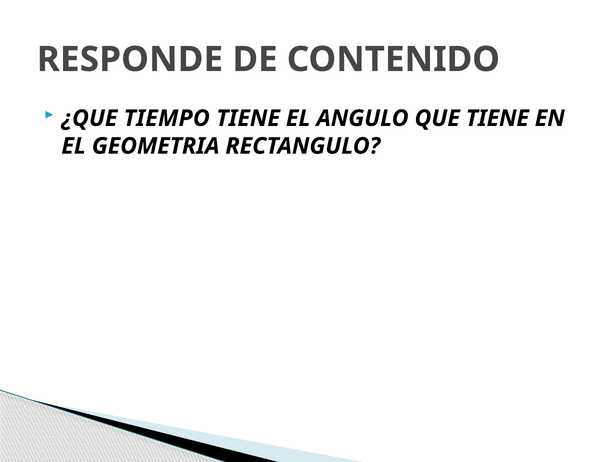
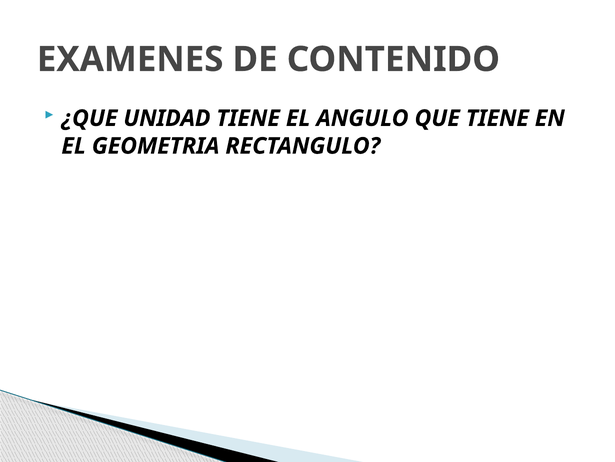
RESPONDE: RESPONDE -> EXAMENES (130, 59)
TIEMPO: TIEMPO -> UNIDAD (167, 118)
